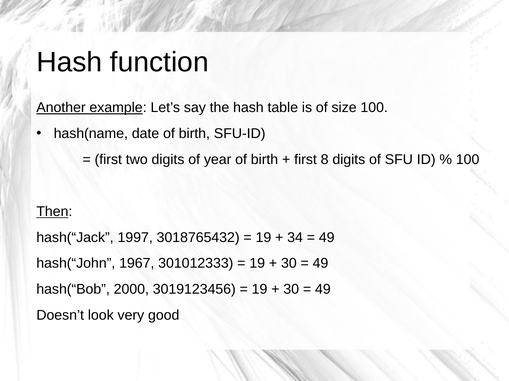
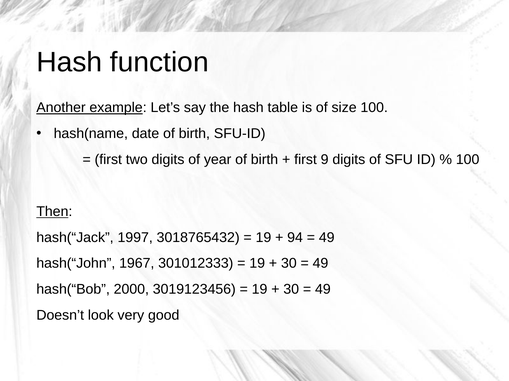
8: 8 -> 9 (325, 160)
34: 34 -> 94 (295, 238)
